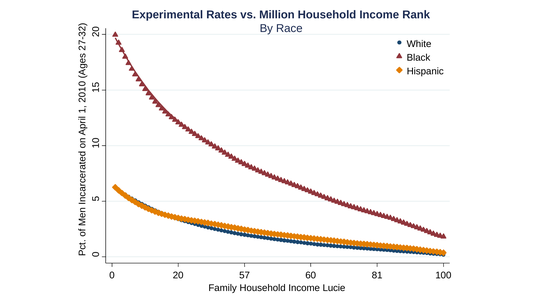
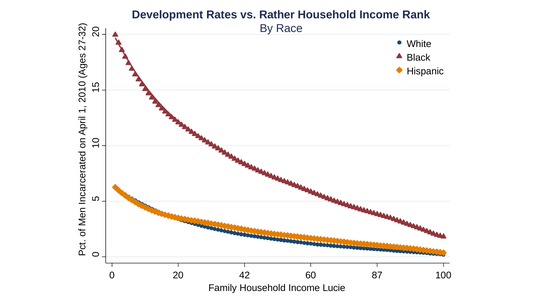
Experimental: Experimental -> Development (167, 15)
Million: Million -> Rather (277, 15)
57: 57 -> 42 (245, 275)
81: 81 -> 87 (377, 275)
